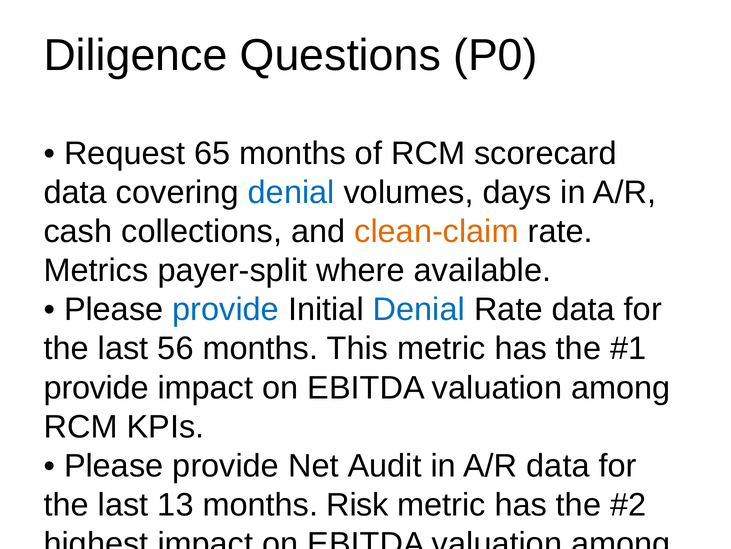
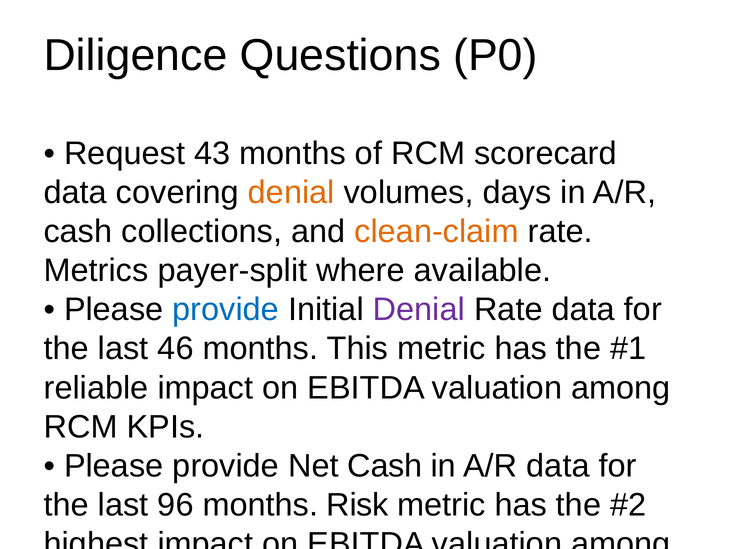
65: 65 -> 43 (212, 153)
denial colour: blue -> orange (291, 192)
Denial colour: blue -> purple (419, 309)
56: 56 -> 46 (176, 348)
provide: provide -> reliable (96, 387)
Net Audit: Audit -> Cash (385, 465)
13: 13 -> 96 (176, 504)
